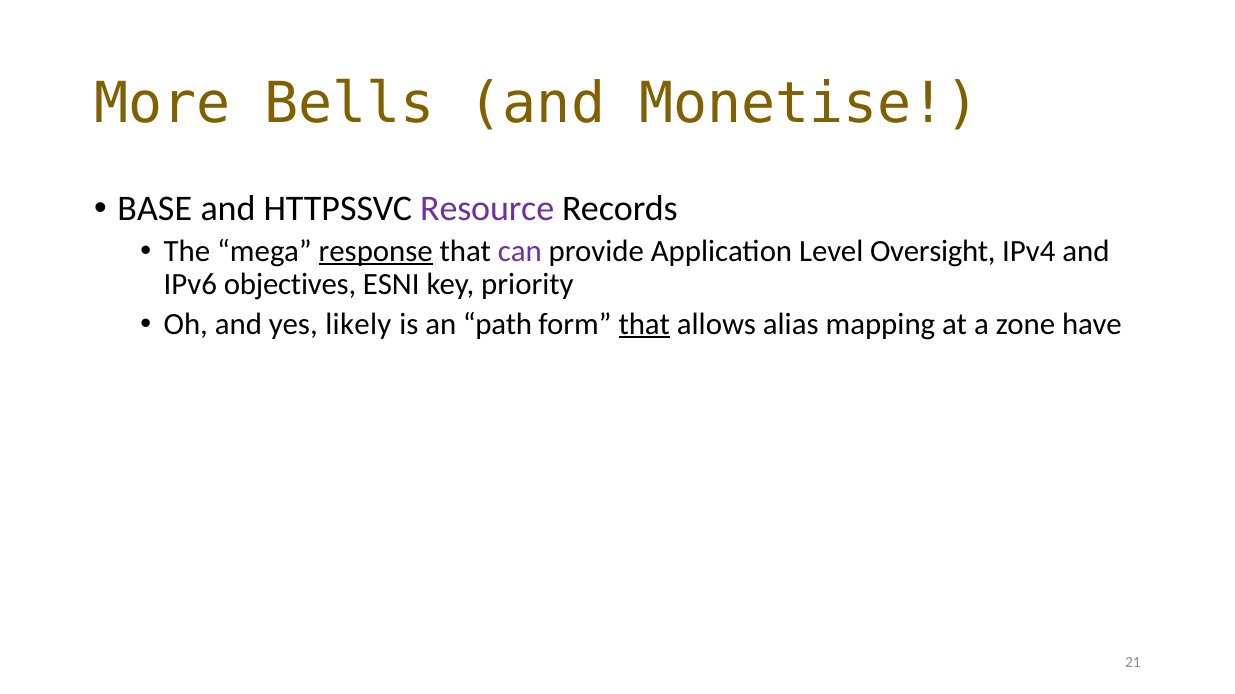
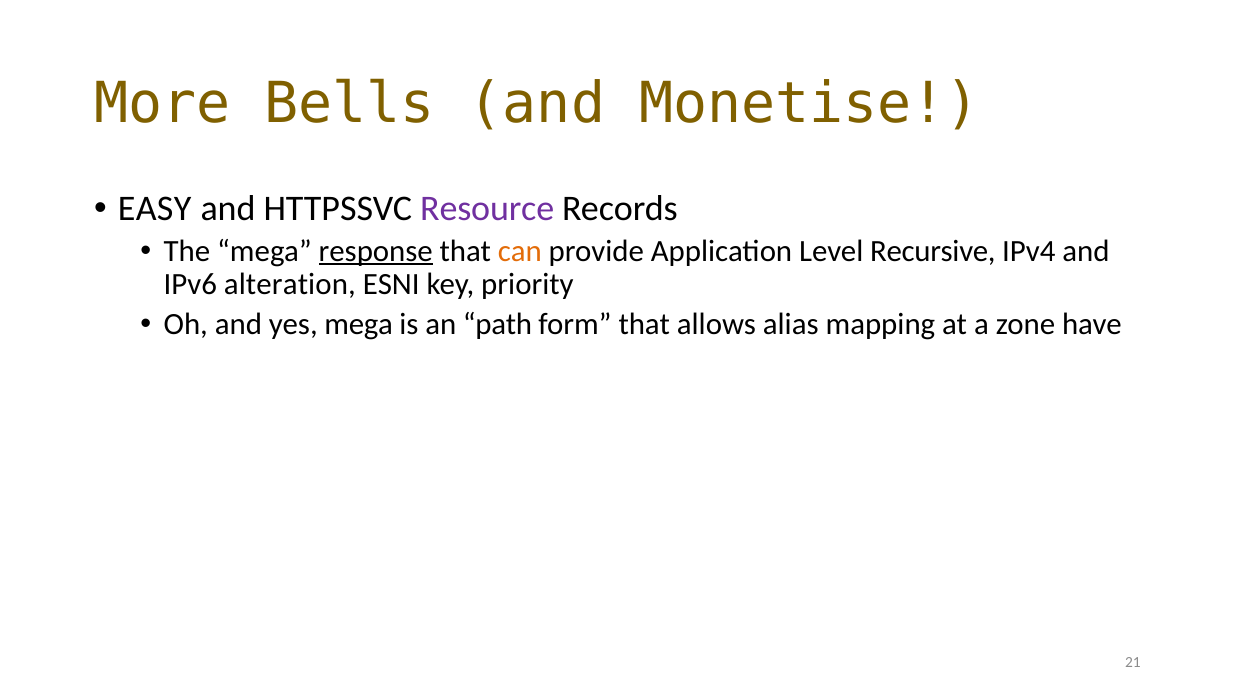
BASE: BASE -> EASY (155, 209)
can colour: purple -> orange (520, 251)
Oversight: Oversight -> Recursive (933, 251)
objectives: objectives -> alteration (290, 285)
yes likely: likely -> mega (359, 324)
that underline: present -> none (644, 324)
